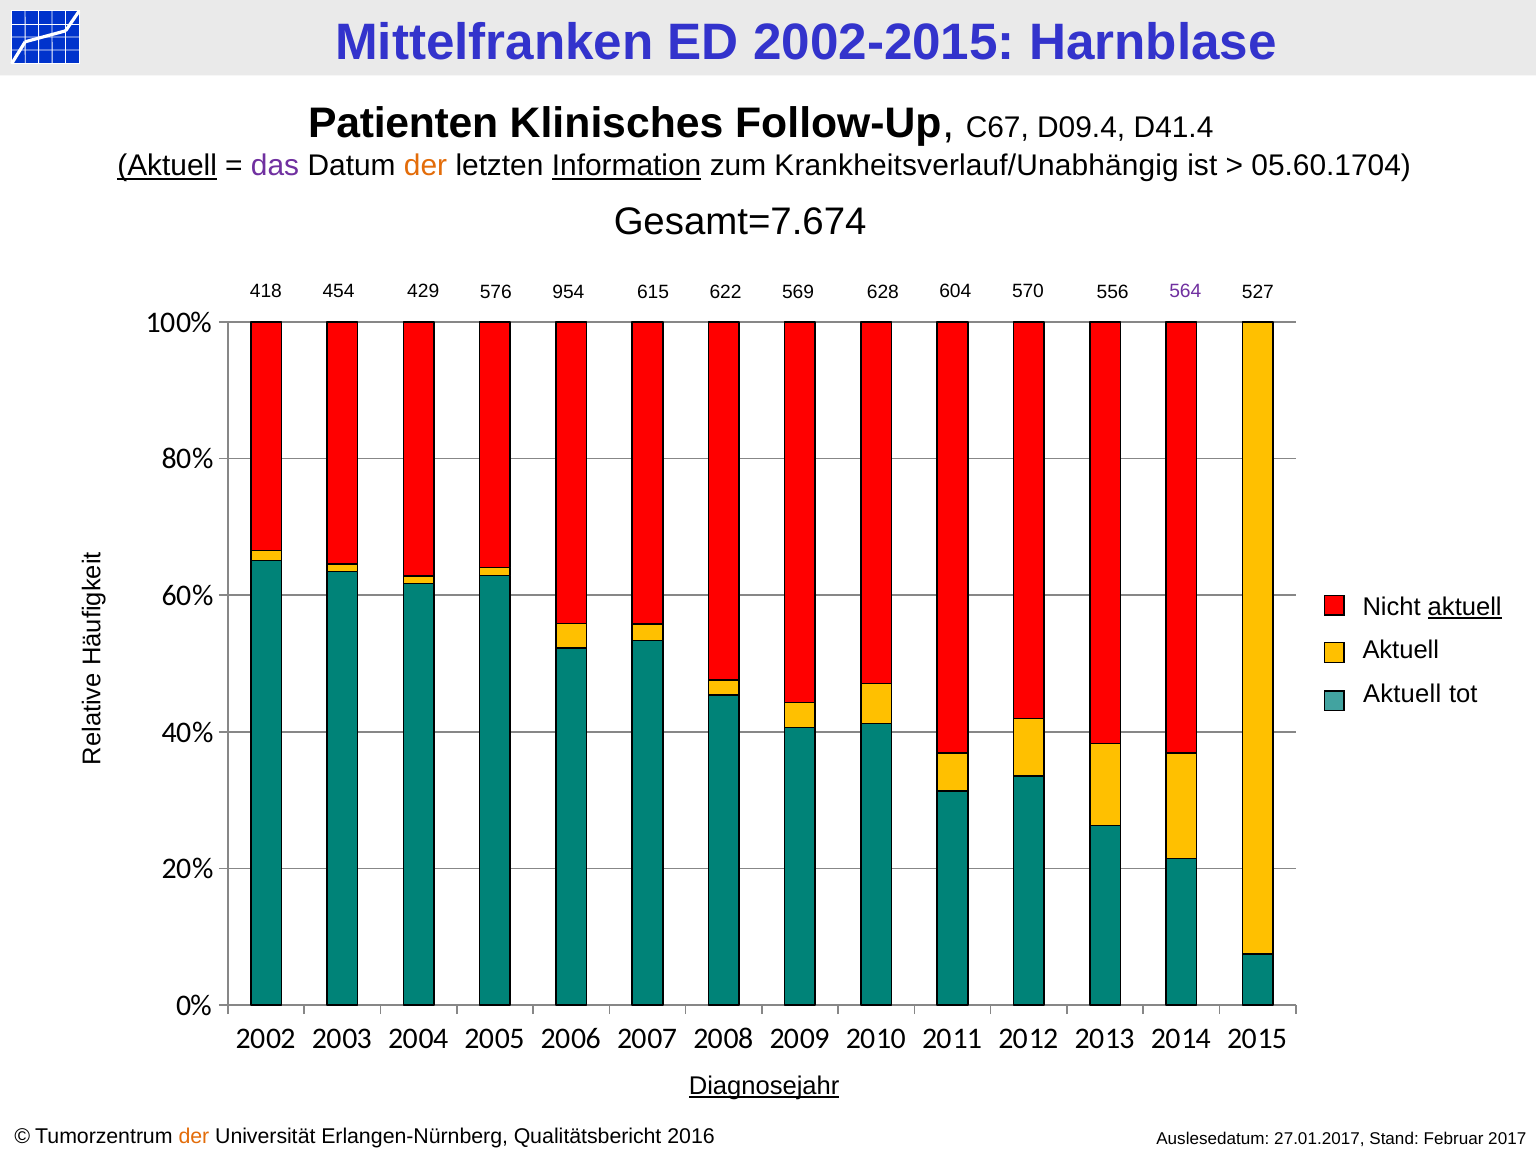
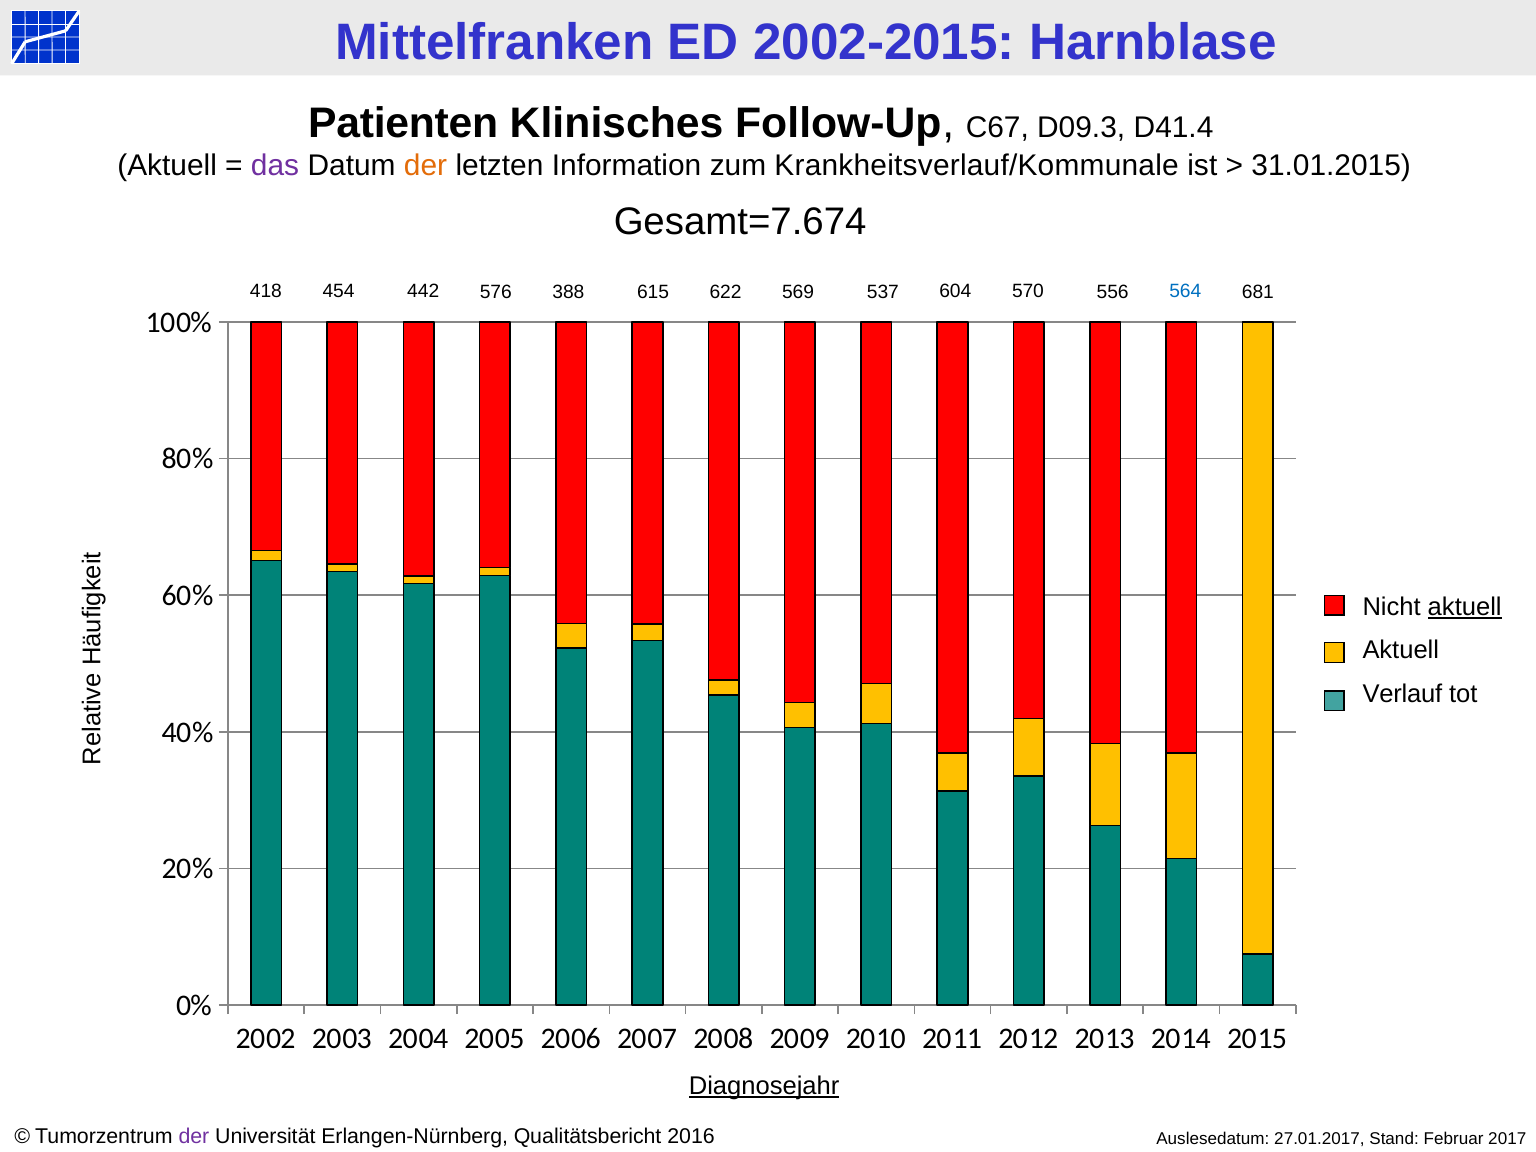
D09.4: D09.4 -> D09.3 (1081, 128)
Aktuell underline: present -> none (167, 166)
Information underline: present -> none (627, 166)
Krankheitsverlauf/Unabhängig: Krankheitsverlauf/Unabhängig -> Krankheitsverlauf/Kommunale (977, 166)
05.60.1704: 05.60.1704 -> 31.01.2015 (1331, 166)
429: 429 -> 442 (423, 292)
954: 954 -> 388 (568, 292)
628: 628 -> 537 (883, 292)
527: 527 -> 681 (1258, 292)
564 colour: purple -> blue (1185, 291)
Aktuell: Aktuell -> Verlauf (1402, 694)
der colour: orange -> purple (194, 1136)
